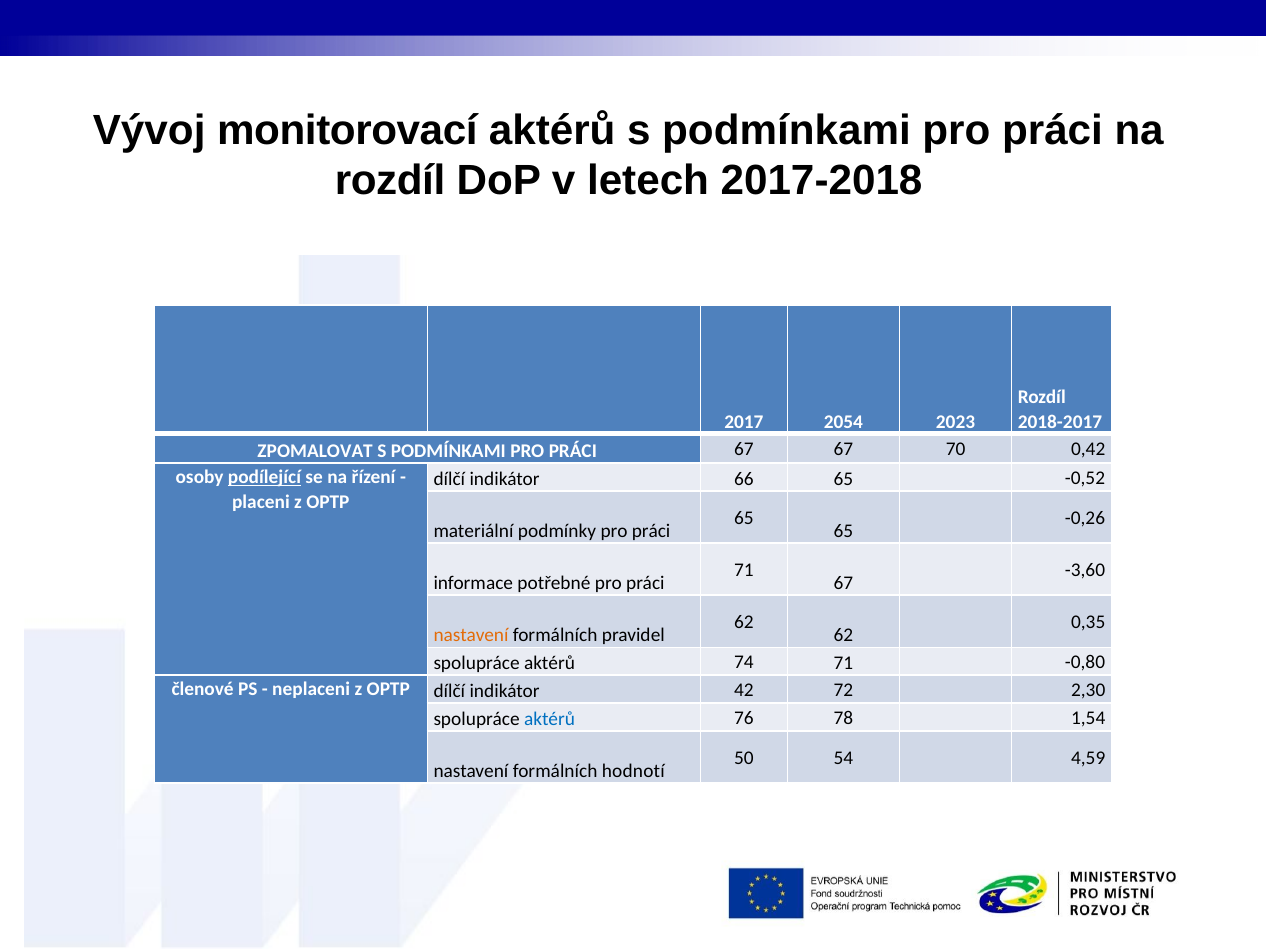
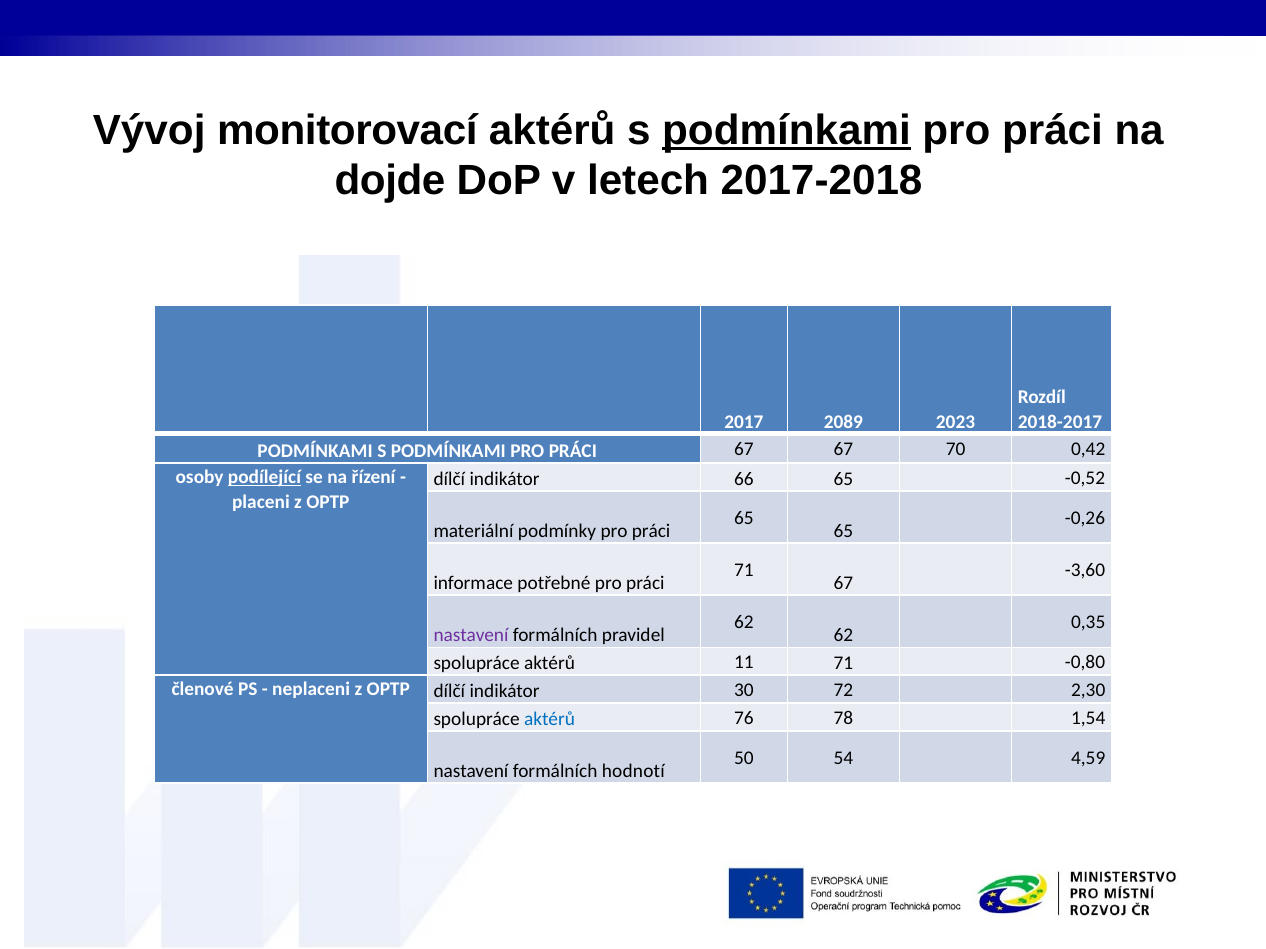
podmínkami underline: none -> present (786, 131)
rozdíl: rozdíl -> dojde (390, 181)
2054: 2054 -> 2089 (843, 422)
ZPOMALOVAT: ZPOMALOVAT -> PODMÍNKAMI (315, 452)
nastavení colour: orange -> purple (471, 636)
74: 74 -> 11 (744, 663)
42: 42 -> 30 (744, 691)
